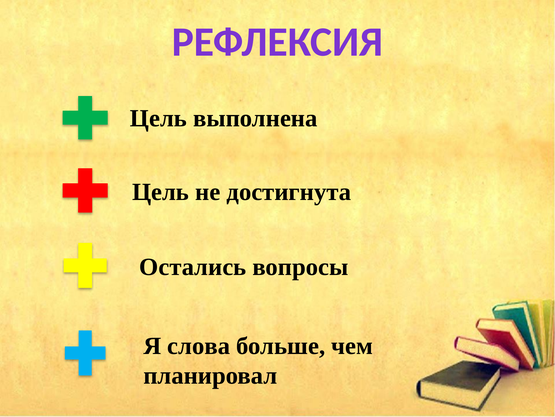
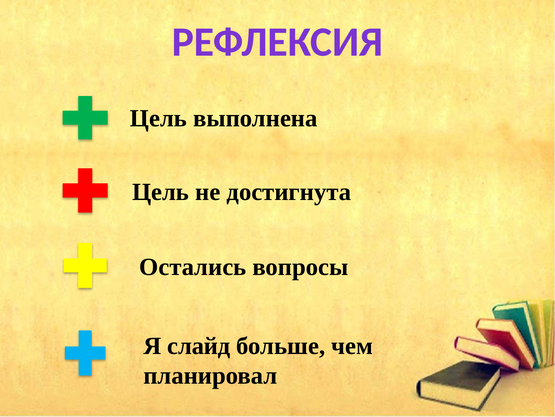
слова: слова -> слайд (199, 345)
